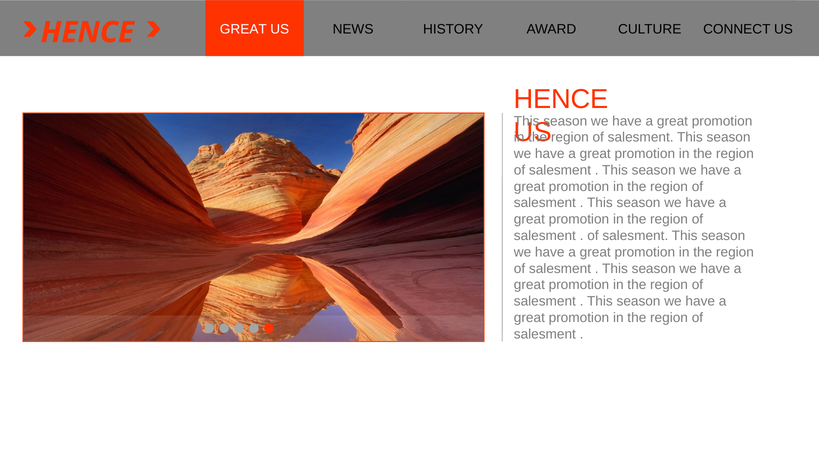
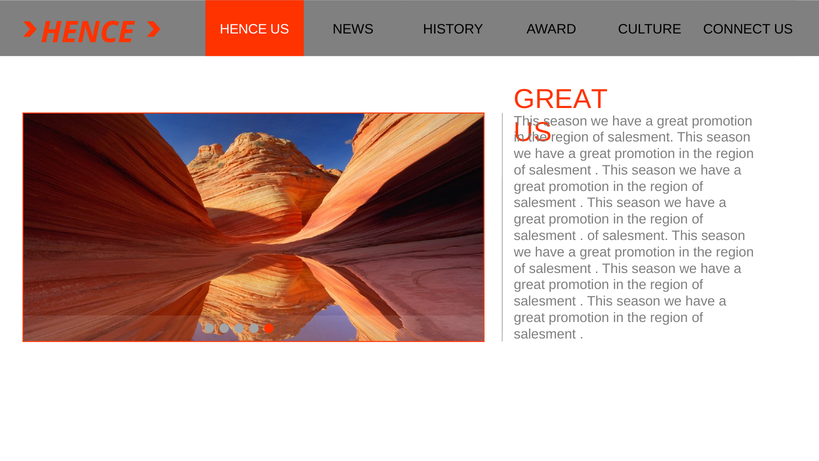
GREAT: GREAT -> HENCE (243, 29)
HENCE: HENCE -> GREAT (561, 99)
